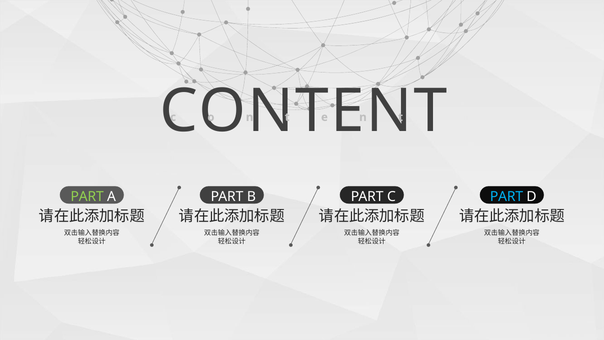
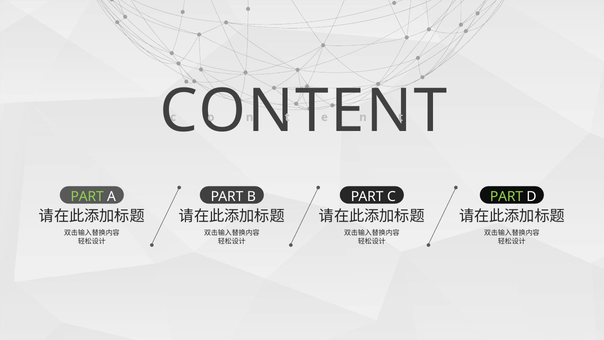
PART colour: light blue -> light green (507, 197)
